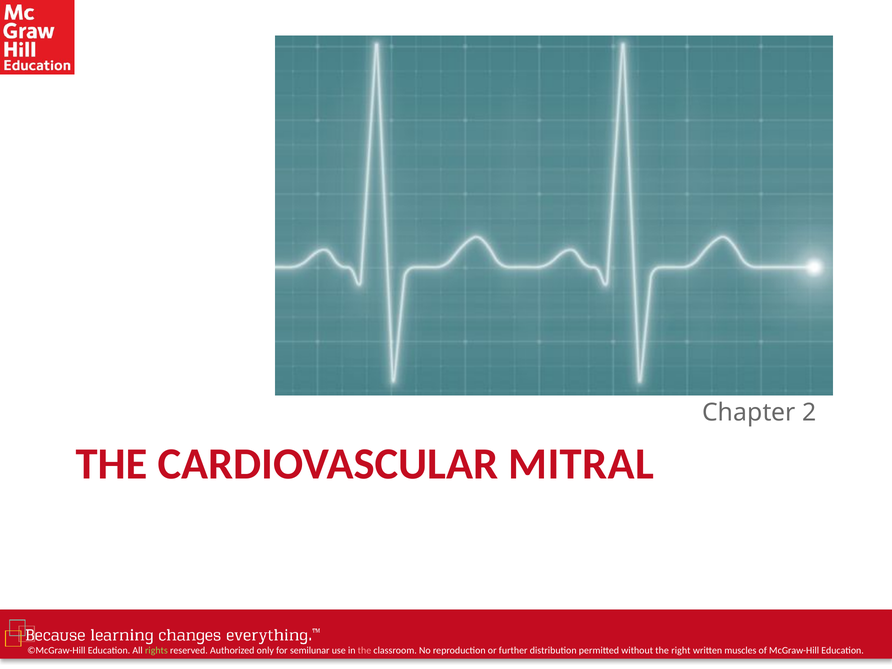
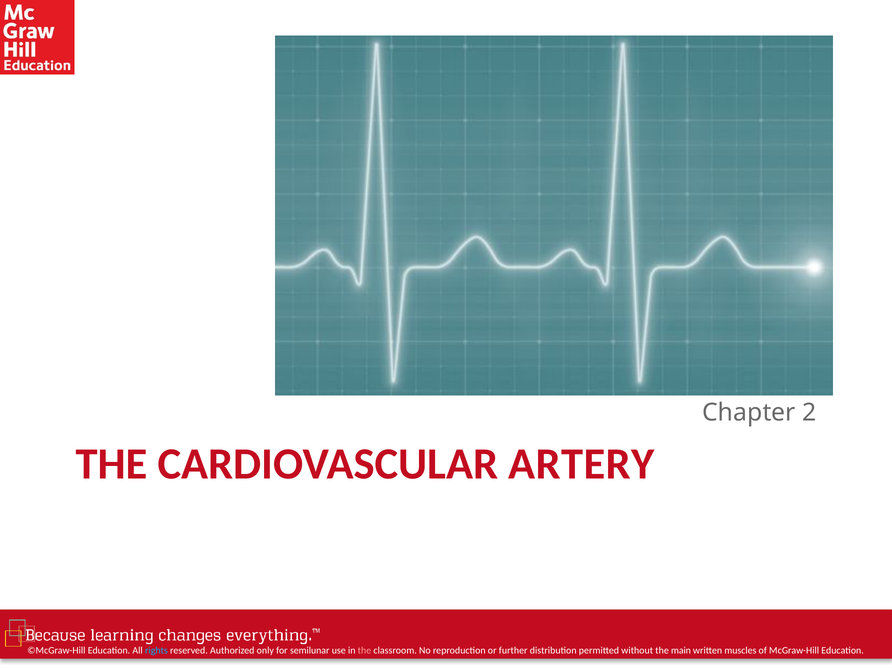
MITRAL: MITRAL -> ARTERY (581, 464)
rights colour: light green -> light blue (156, 650)
right: right -> main (681, 650)
